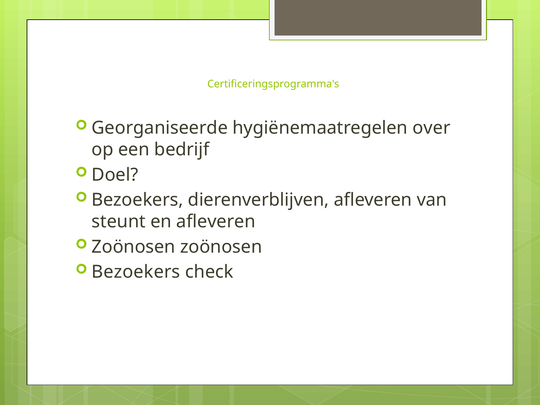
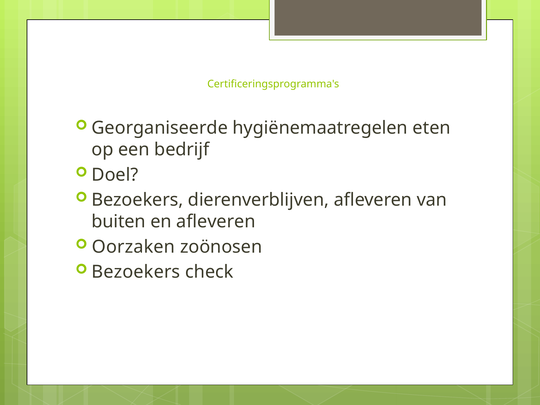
over: over -> eten (432, 128)
steunt: steunt -> buiten (119, 222)
Zoönosen: Zoönosen -> Oorzaken (133, 247)
